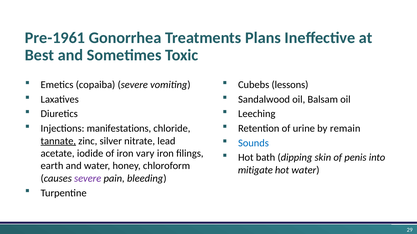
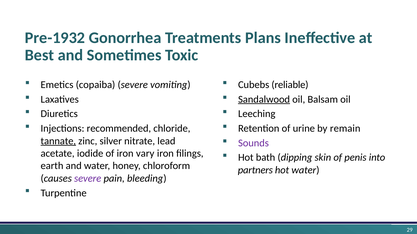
Pre-1961: Pre-1961 -> Pre-1932 (55, 38)
lessons: lessons -> reliable (290, 85)
Sandalwood underline: none -> present (264, 100)
manifestations: manifestations -> recommended (119, 129)
Sounds colour: blue -> purple (253, 143)
mitigate: mitigate -> partners (255, 170)
